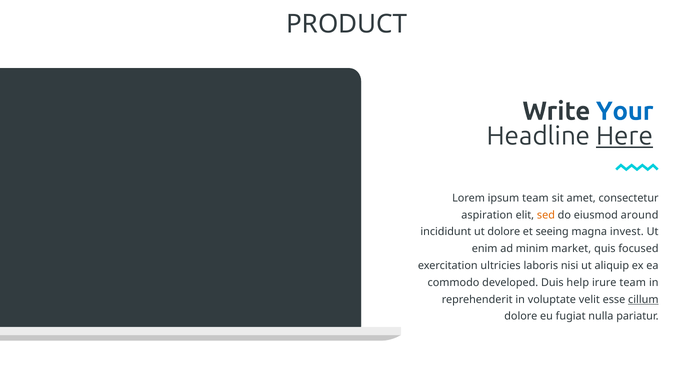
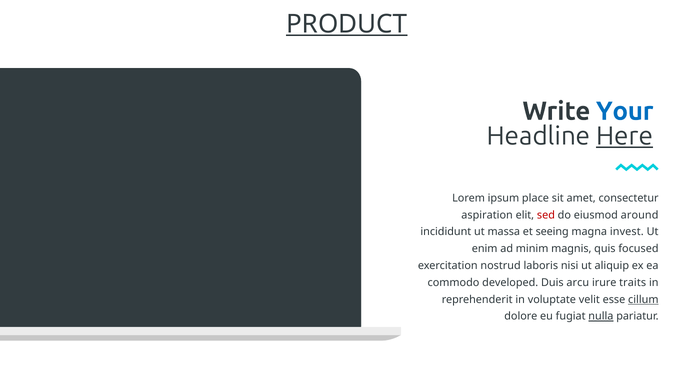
PRODUCT underline: none -> present (347, 24)
ipsum team: team -> place (535, 198)
sed colour: orange -> red (546, 215)
ut dolore: dolore -> massa (504, 232)
market: market -> magnis (571, 249)
ultricies: ultricies -> nostrud (501, 266)
help: help -> arcu (578, 283)
irure team: team -> traits (633, 283)
nulla underline: none -> present (601, 317)
